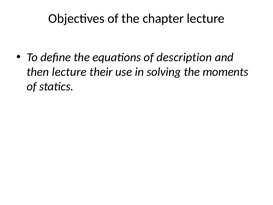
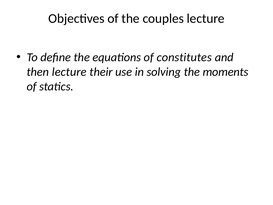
chapter: chapter -> couples (163, 18)
description: description -> constitutes (184, 57)
